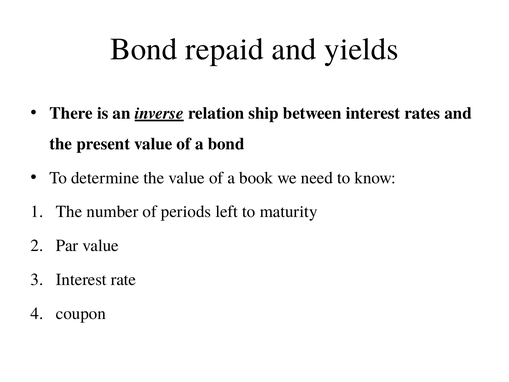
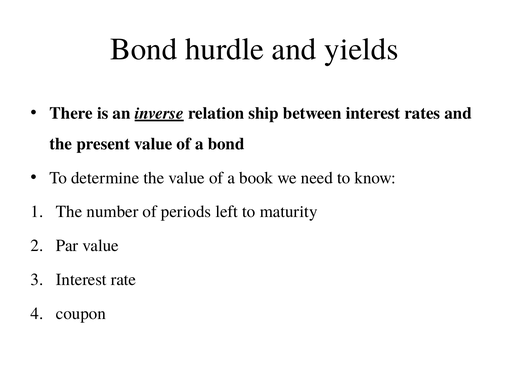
repaid: repaid -> hurdle (225, 49)
